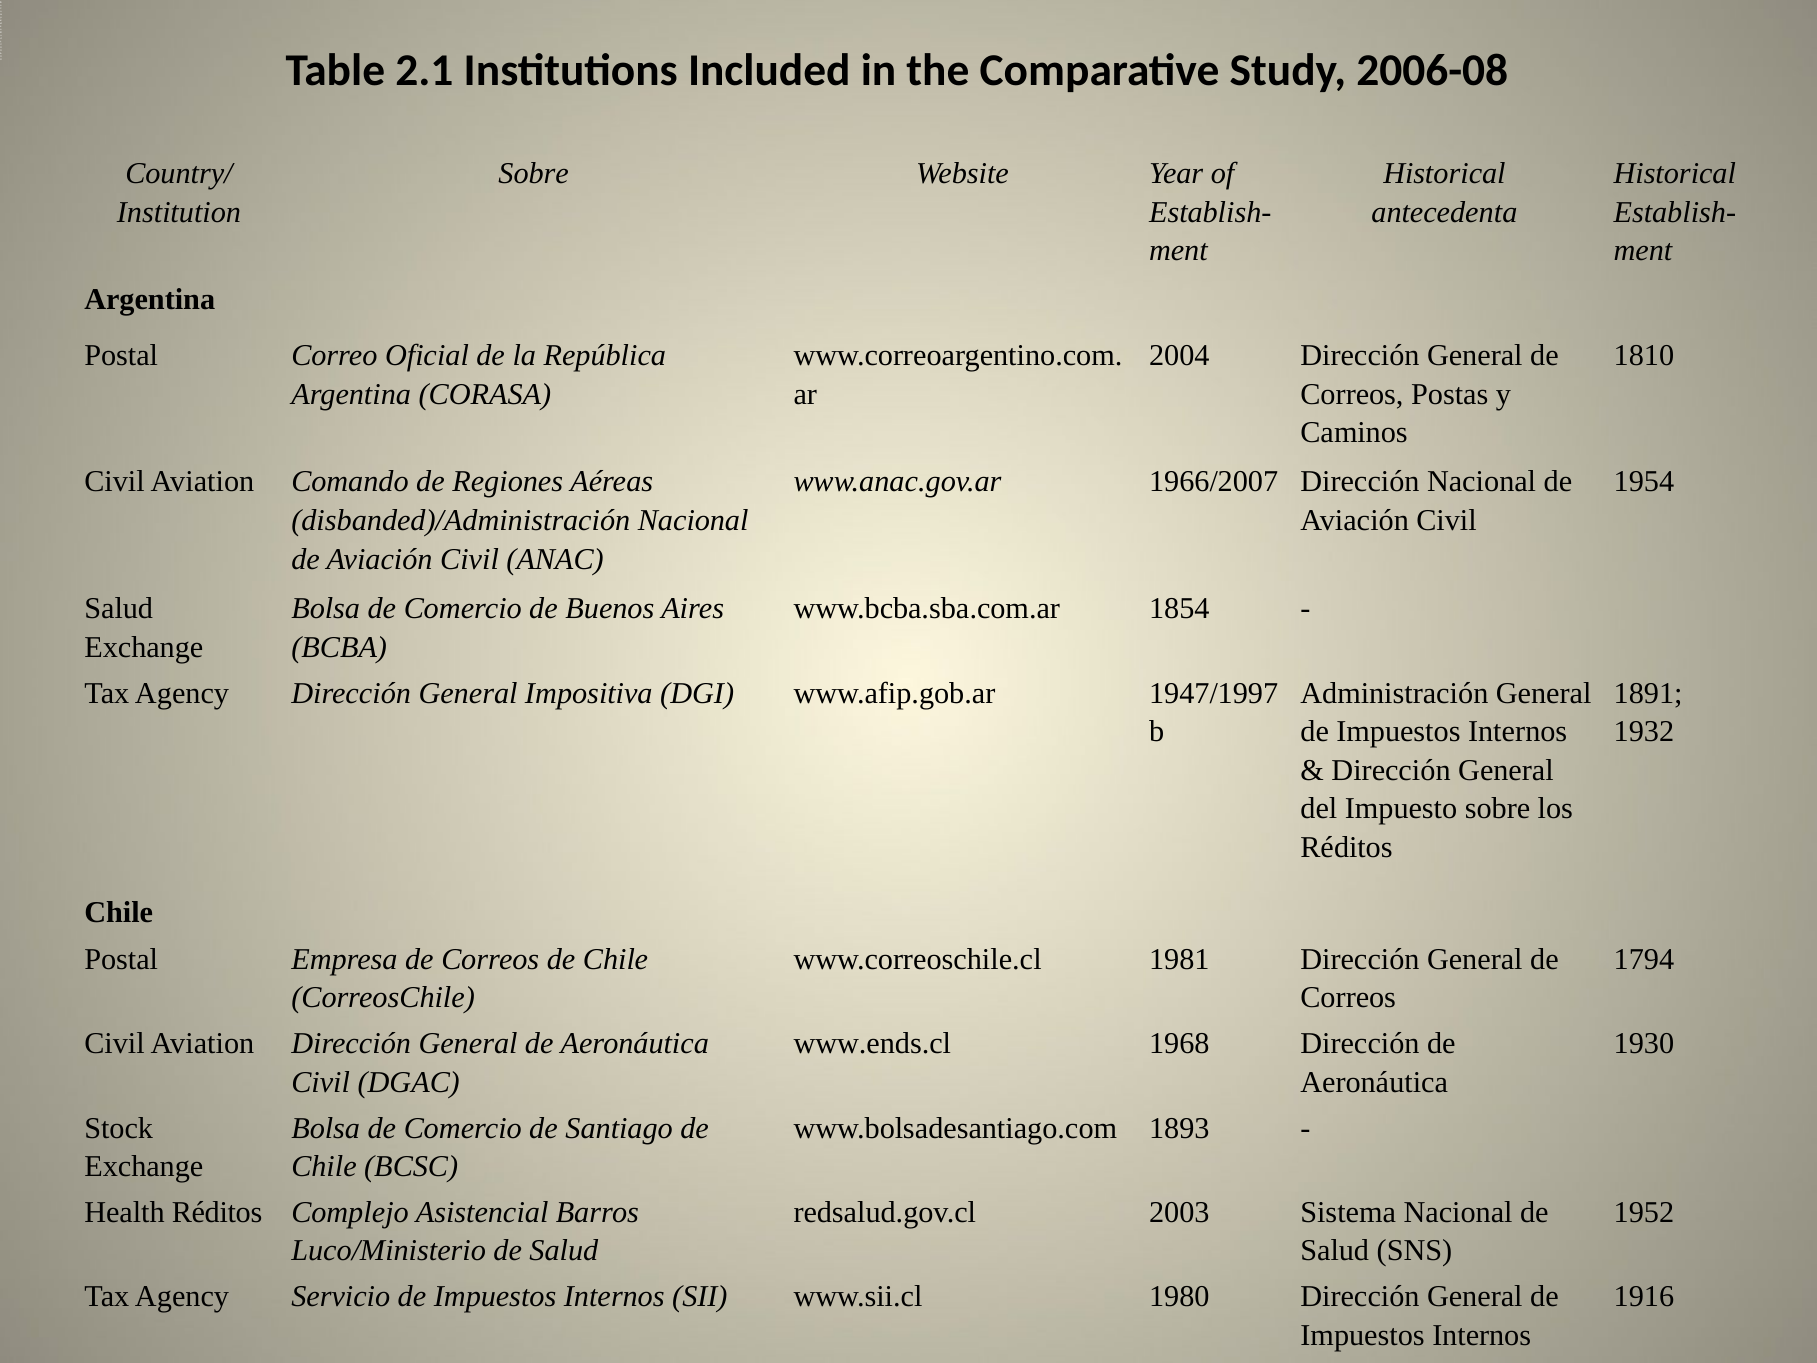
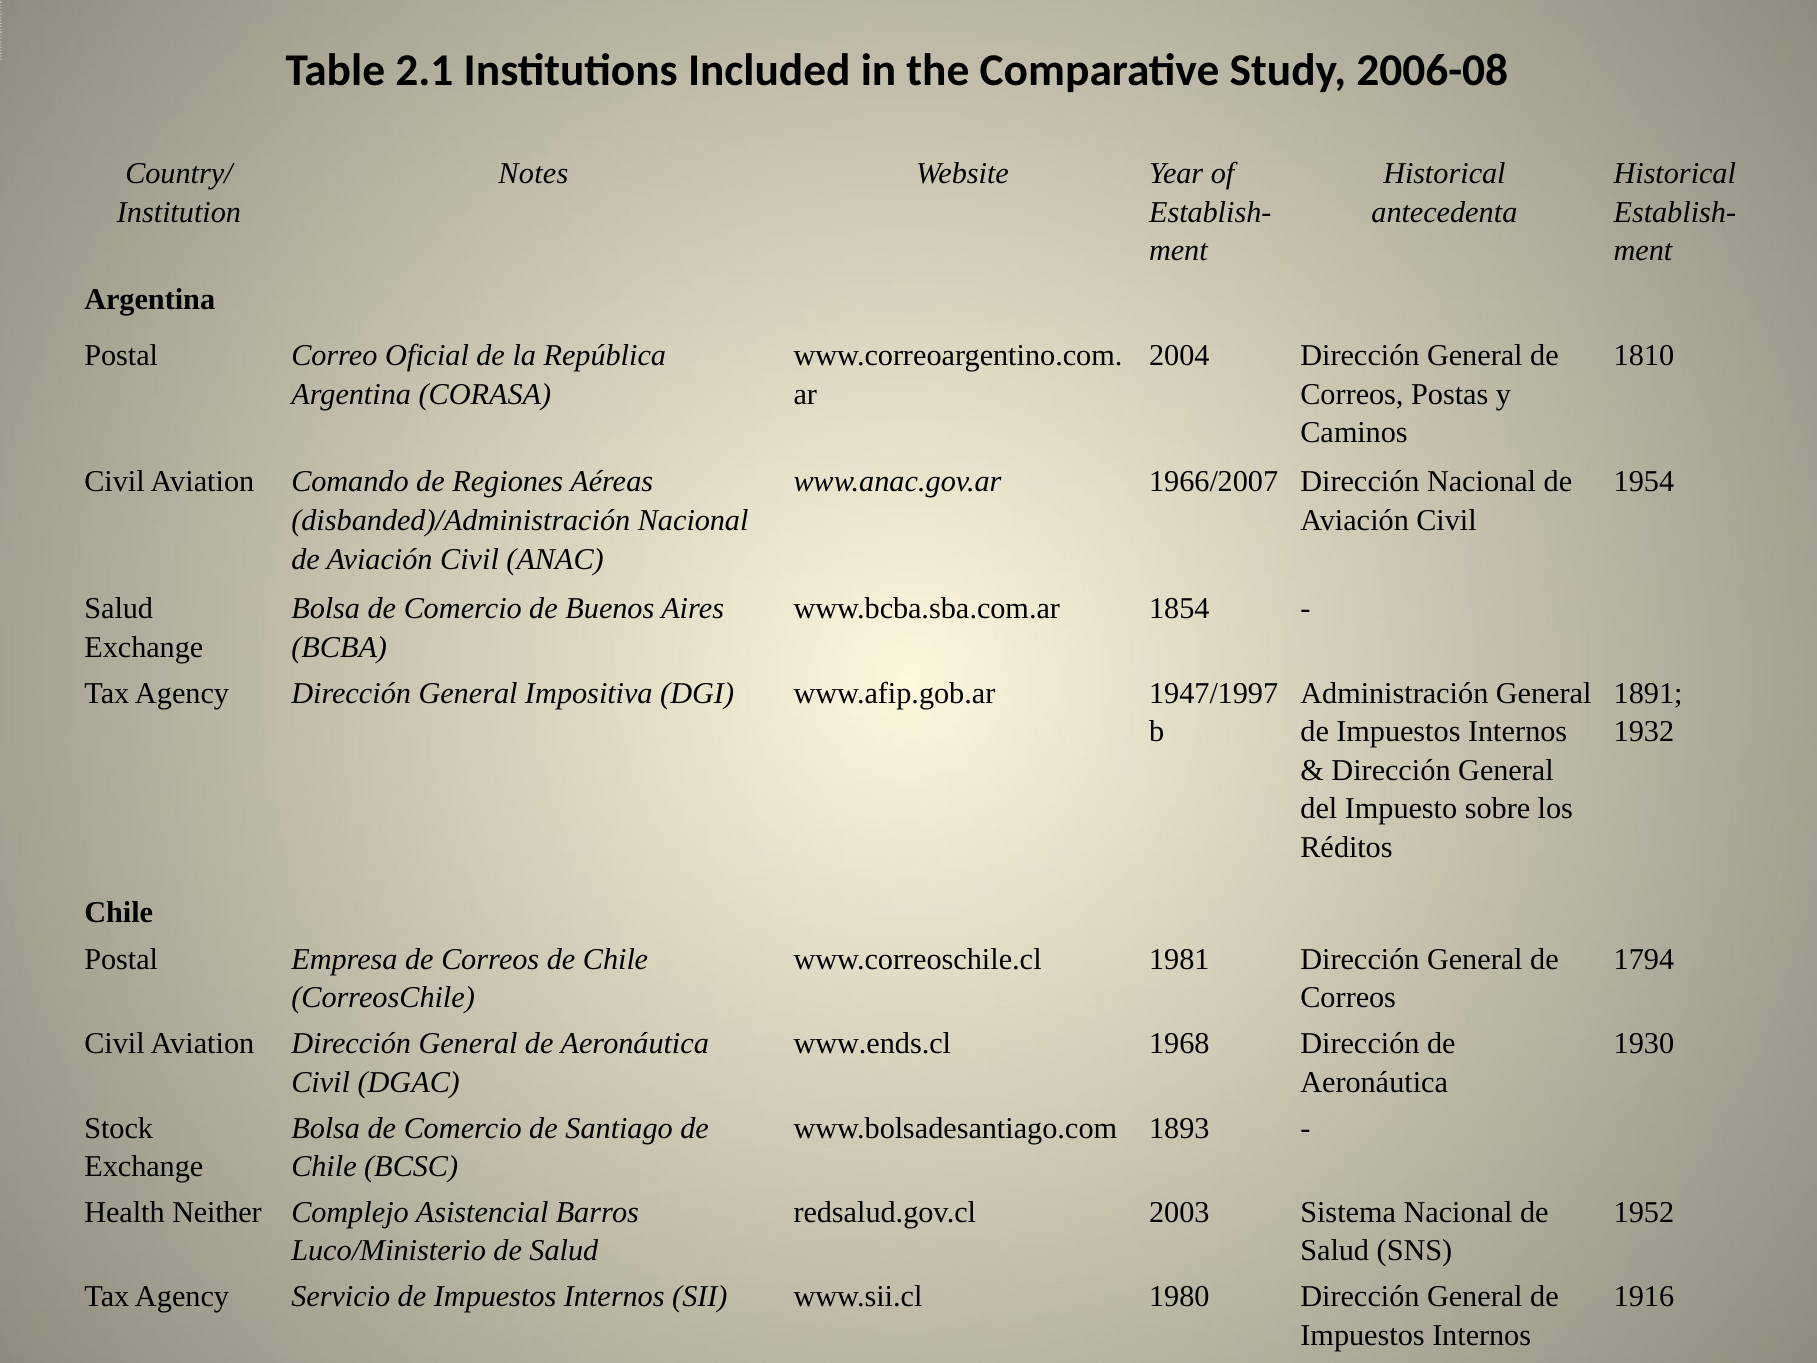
Sobre: Sobre -> Notes (533, 173)
Health Réditos: Réditos -> Neither (217, 1212)
